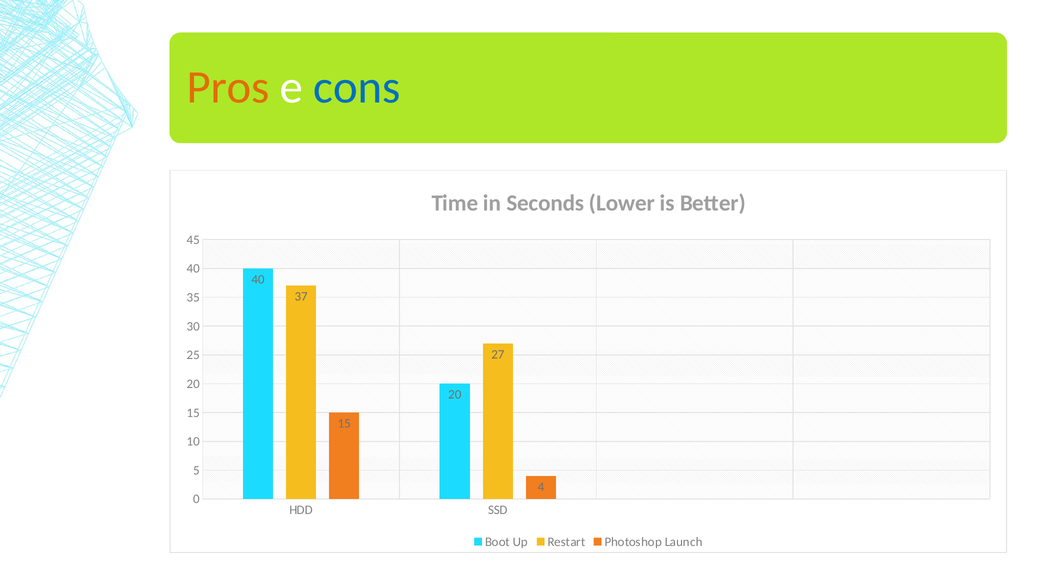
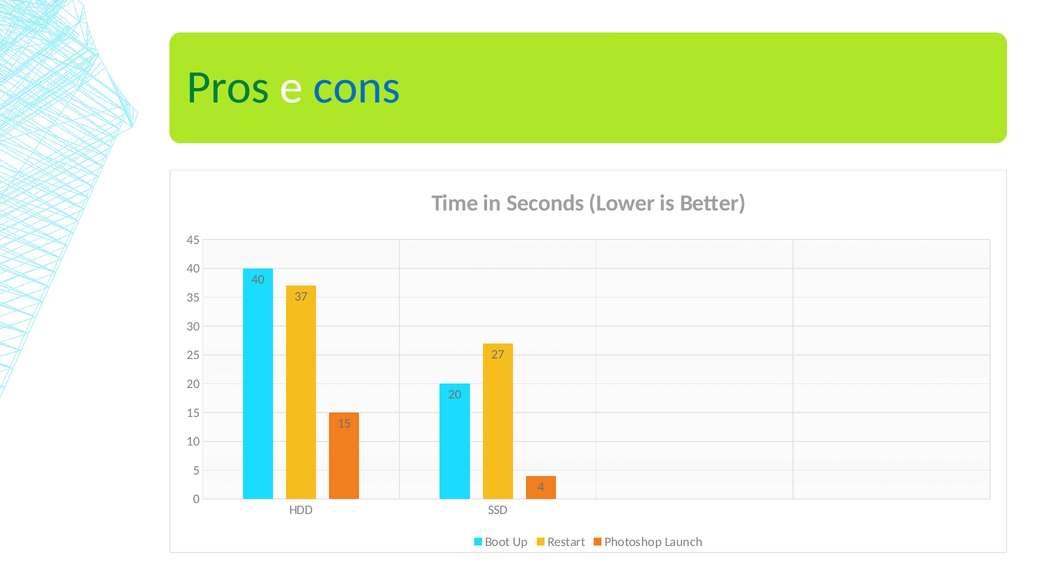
Pros colour: orange -> green (228, 88)
